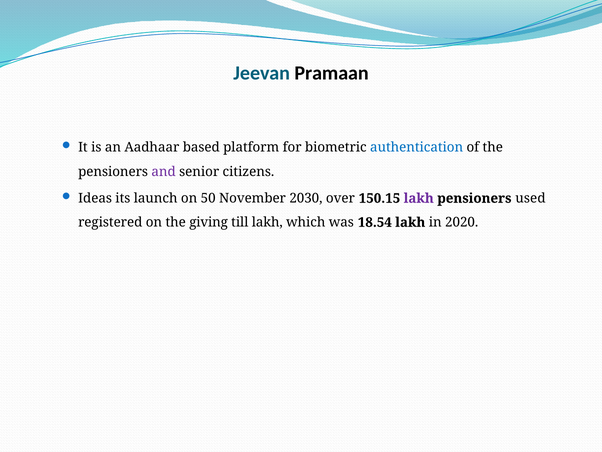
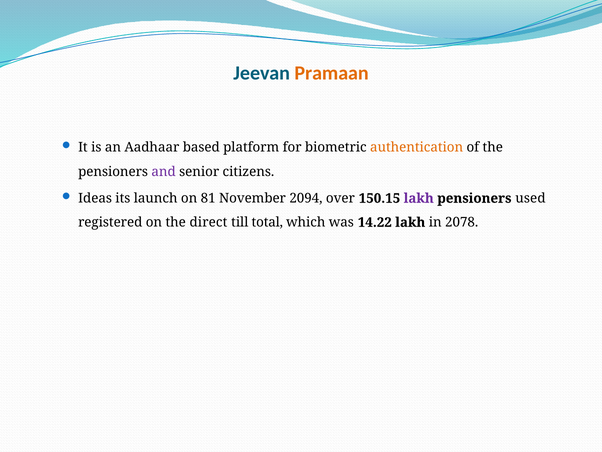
Pramaan colour: black -> orange (332, 73)
authentication colour: blue -> orange (417, 147)
50: 50 -> 81 (208, 198)
2030: 2030 -> 2094 (306, 198)
giving: giving -> direct (208, 222)
till lakh: lakh -> total (267, 222)
18.54: 18.54 -> 14.22 (375, 222)
2020: 2020 -> 2078 (462, 222)
